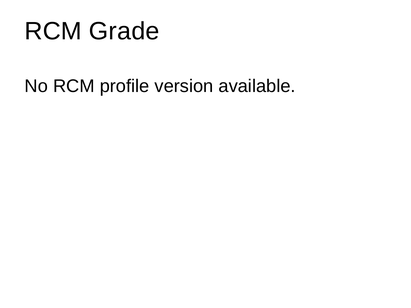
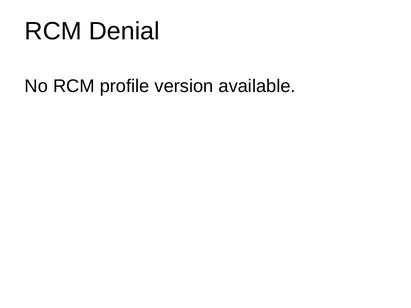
Grade: Grade -> Denial (124, 31)
